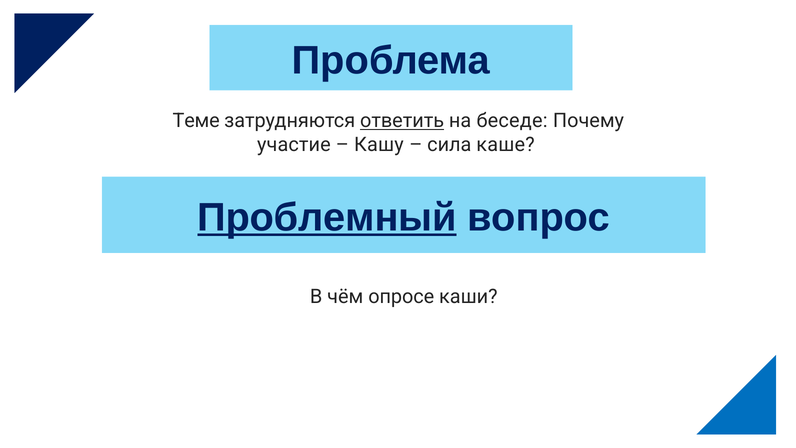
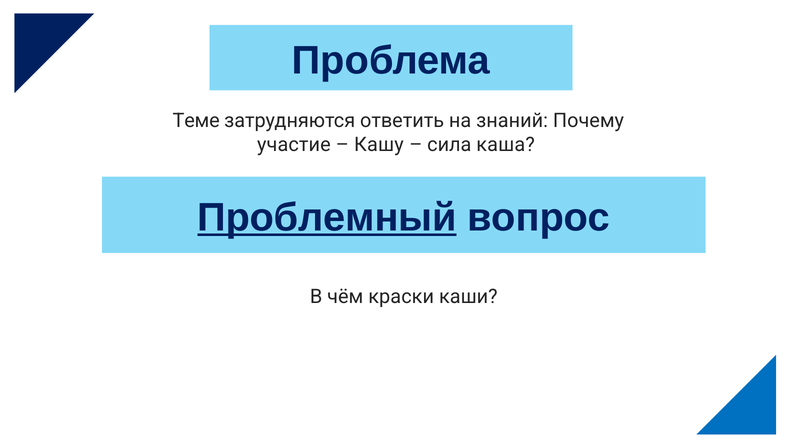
ответить underline: present -> none (402, 121)
беседе: беседе -> знаний (512, 121)
каше: каше -> каша (506, 145)
опросе: опросе -> краски (401, 296)
